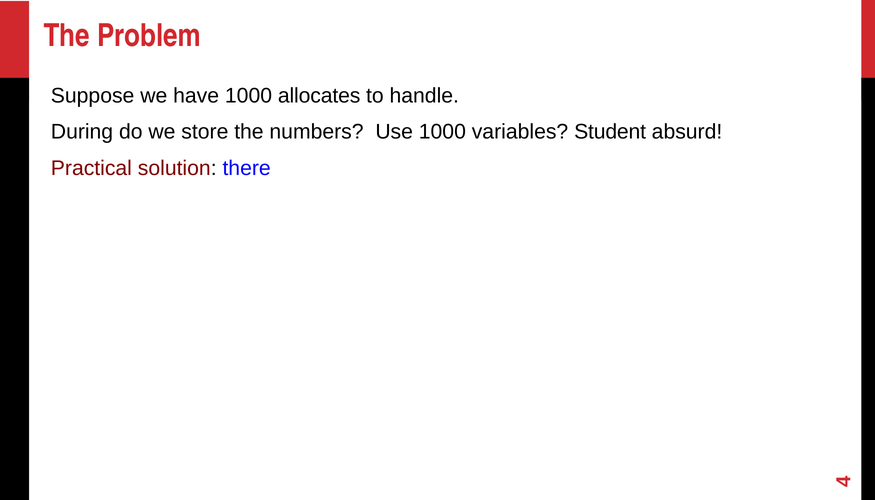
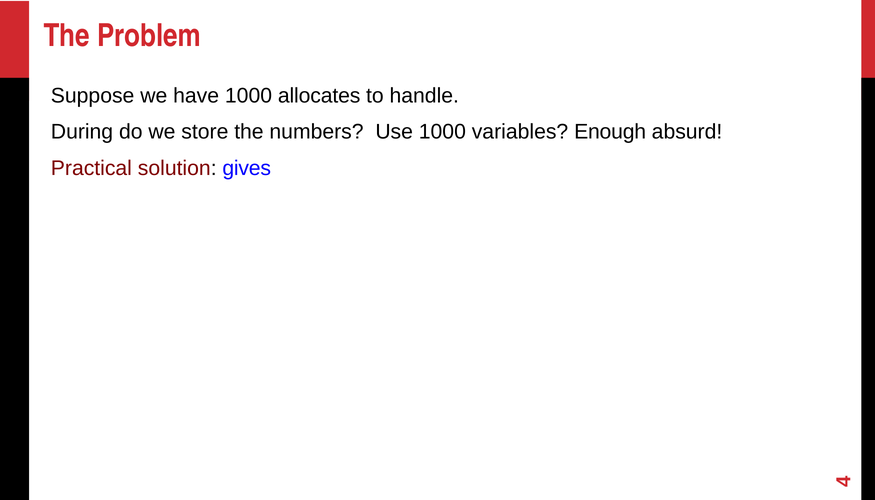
Student: Student -> Enough (610, 132)
there: there -> gives (247, 168)
